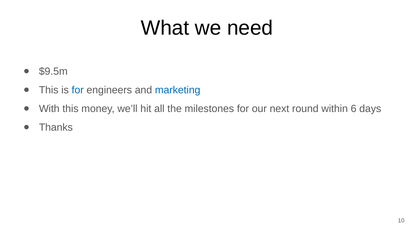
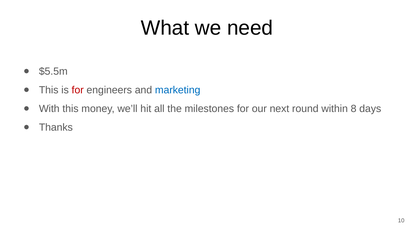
$9.5m: $9.5m -> $5.5m (53, 71)
for colour: blue -> red (78, 90)
6: 6 -> 8 (354, 109)
